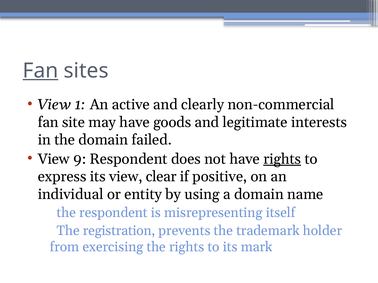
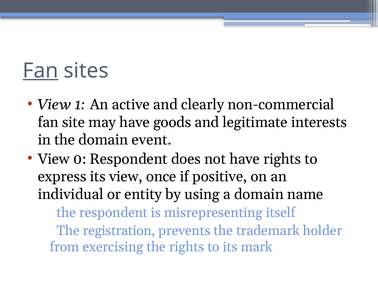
failed: failed -> event (152, 140)
9: 9 -> 0 (80, 159)
rights underline: present -> none (282, 159)
clear: clear -> once (161, 177)
